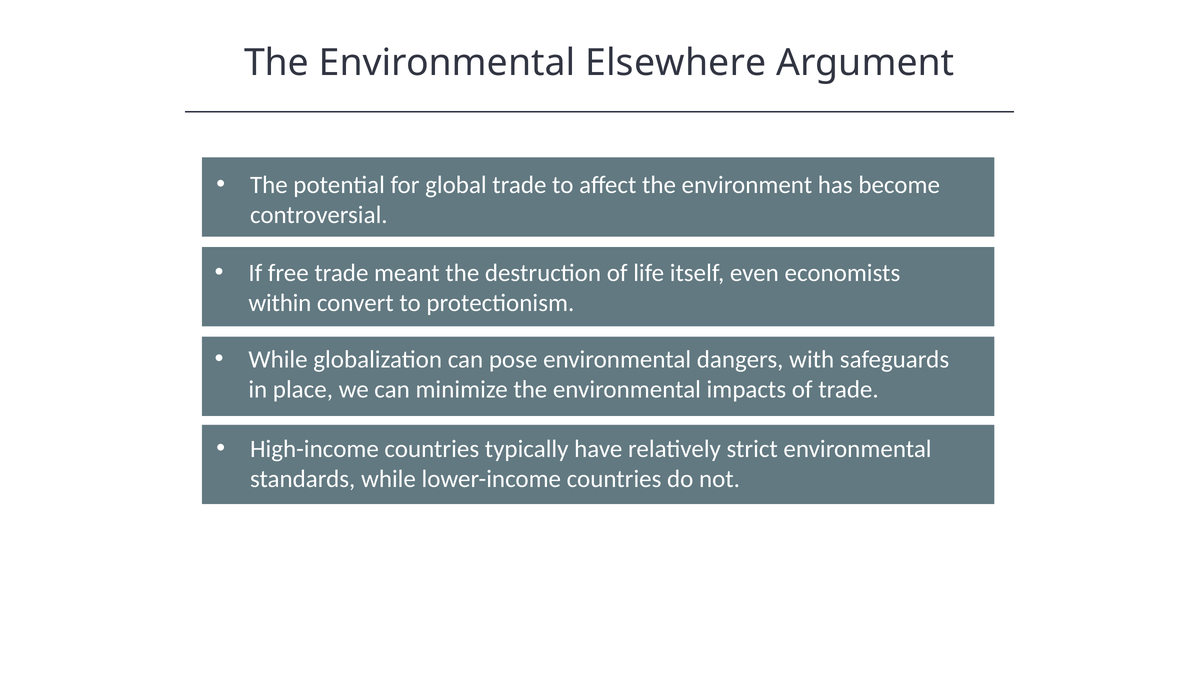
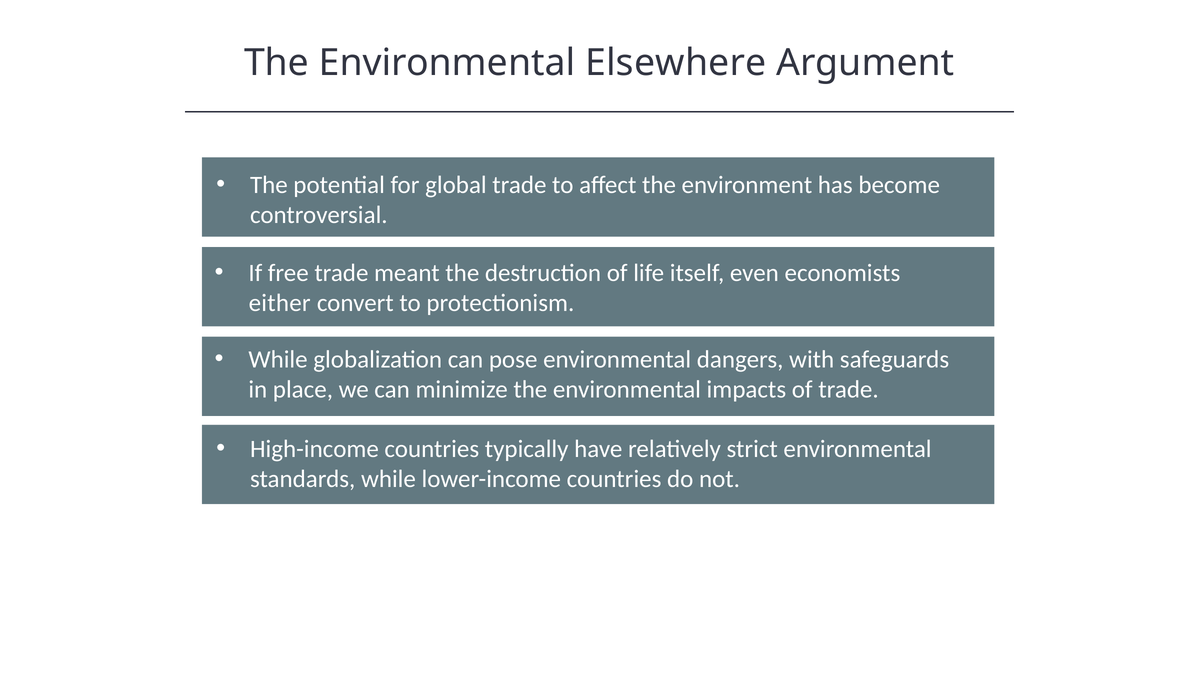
within: within -> either (280, 303)
